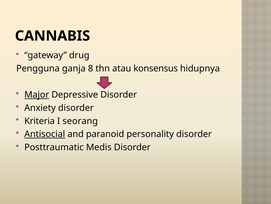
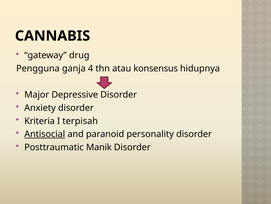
8: 8 -> 4 (91, 68)
Major underline: present -> none (37, 94)
seorang: seorang -> terpisah (80, 121)
Medis: Medis -> Manik (99, 147)
